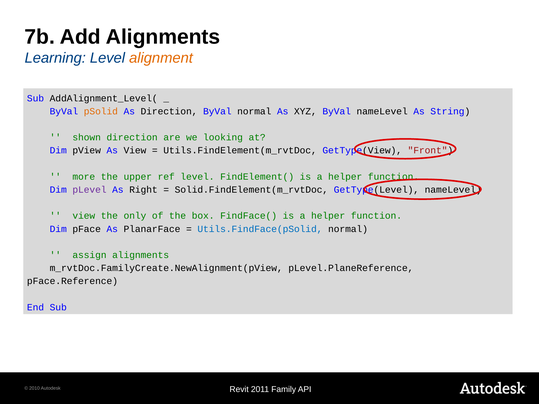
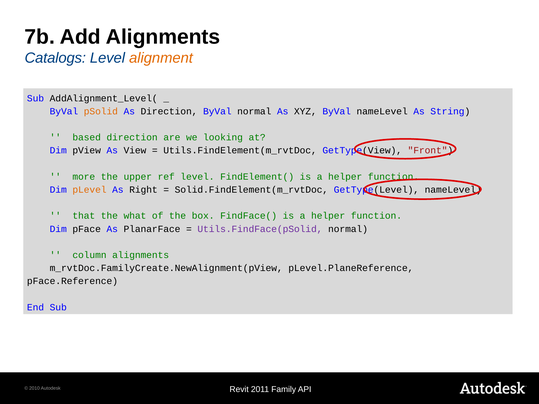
Learning: Learning -> Catalogs (55, 58)
shown: shown -> based (87, 138)
pLevel colour: purple -> orange (89, 190)
view: view -> that (84, 216)
only: only -> what (135, 216)
Utils.FindFace(pSolid colour: blue -> purple (260, 229)
assign: assign -> column (89, 255)
